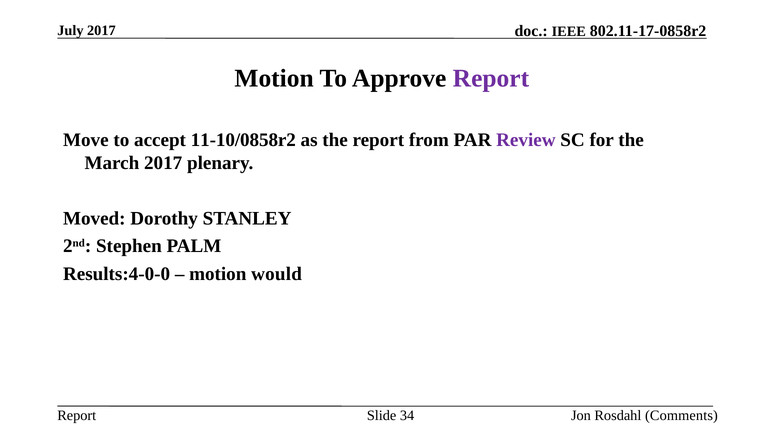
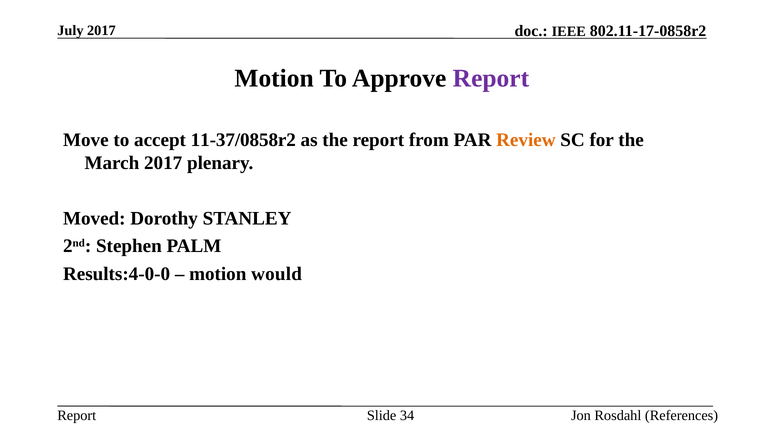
11-10/0858r2: 11-10/0858r2 -> 11-37/0858r2 (243, 140)
Review colour: purple -> orange (526, 140)
Comments: Comments -> References (682, 415)
